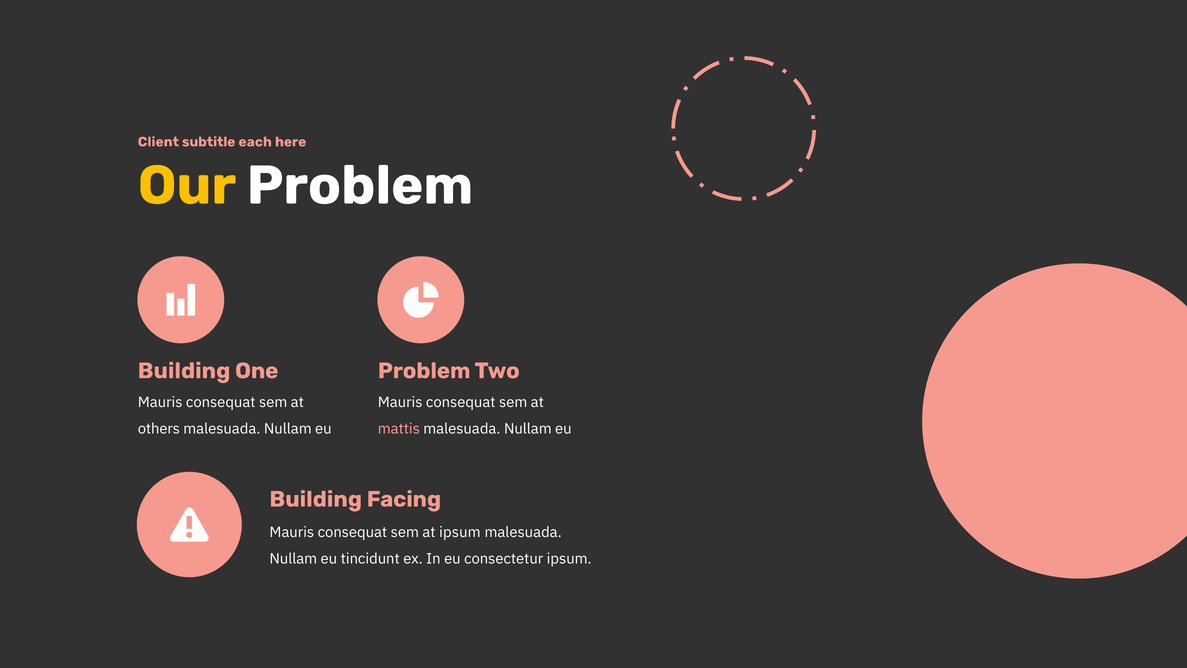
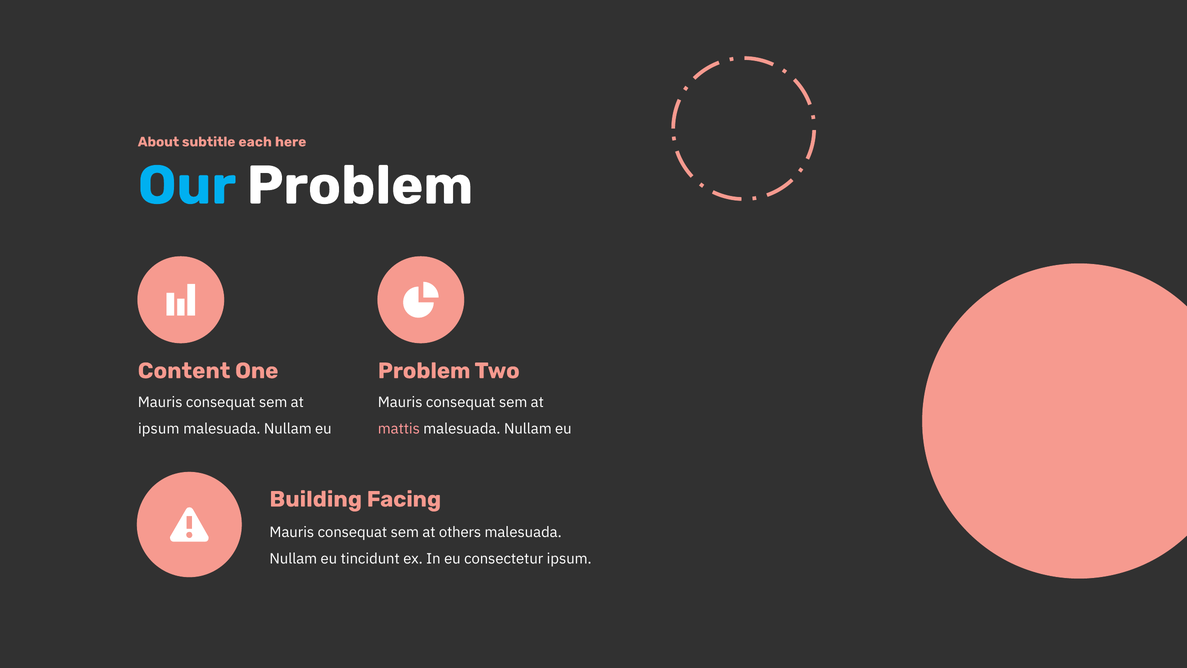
Client: Client -> About (159, 142)
Our colour: yellow -> light blue (187, 185)
Building: Building -> Content (184, 371)
others: others -> ipsum (159, 429)
at ipsum: ipsum -> others (460, 532)
